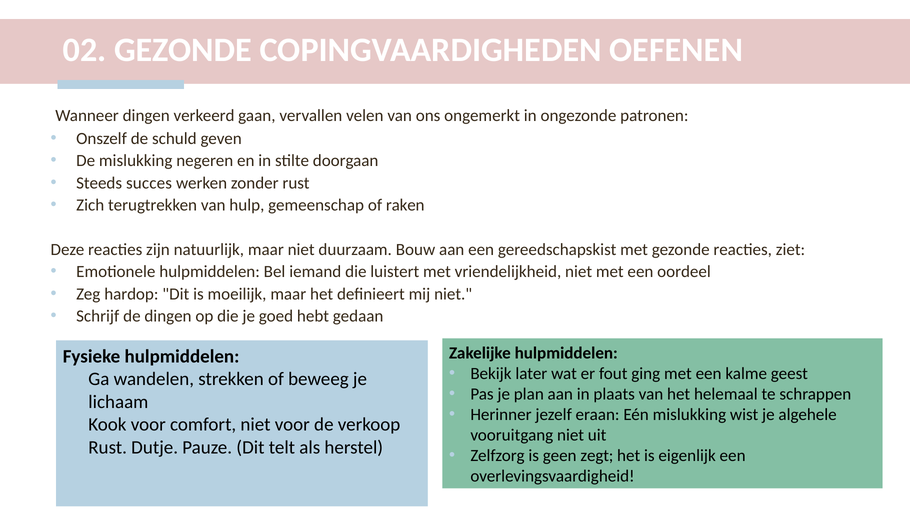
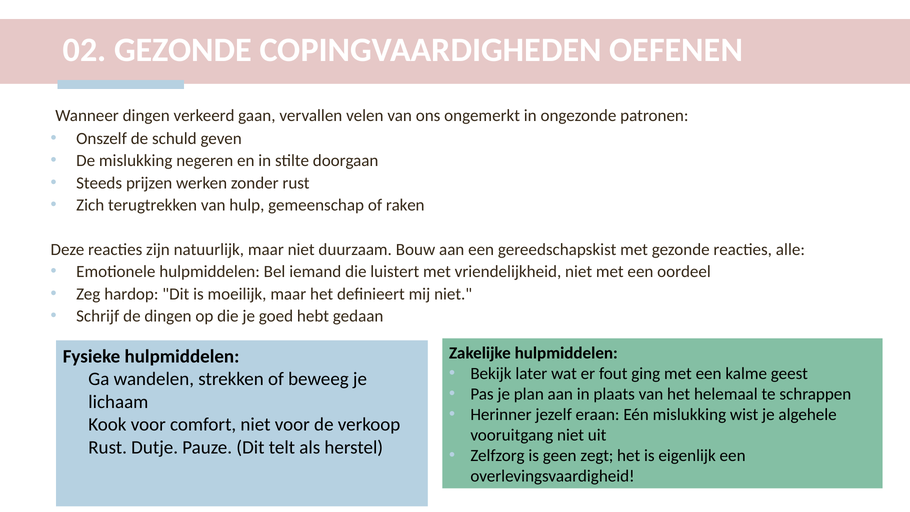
succes: succes -> prijzen (149, 183)
ziet: ziet -> alle (790, 249)
